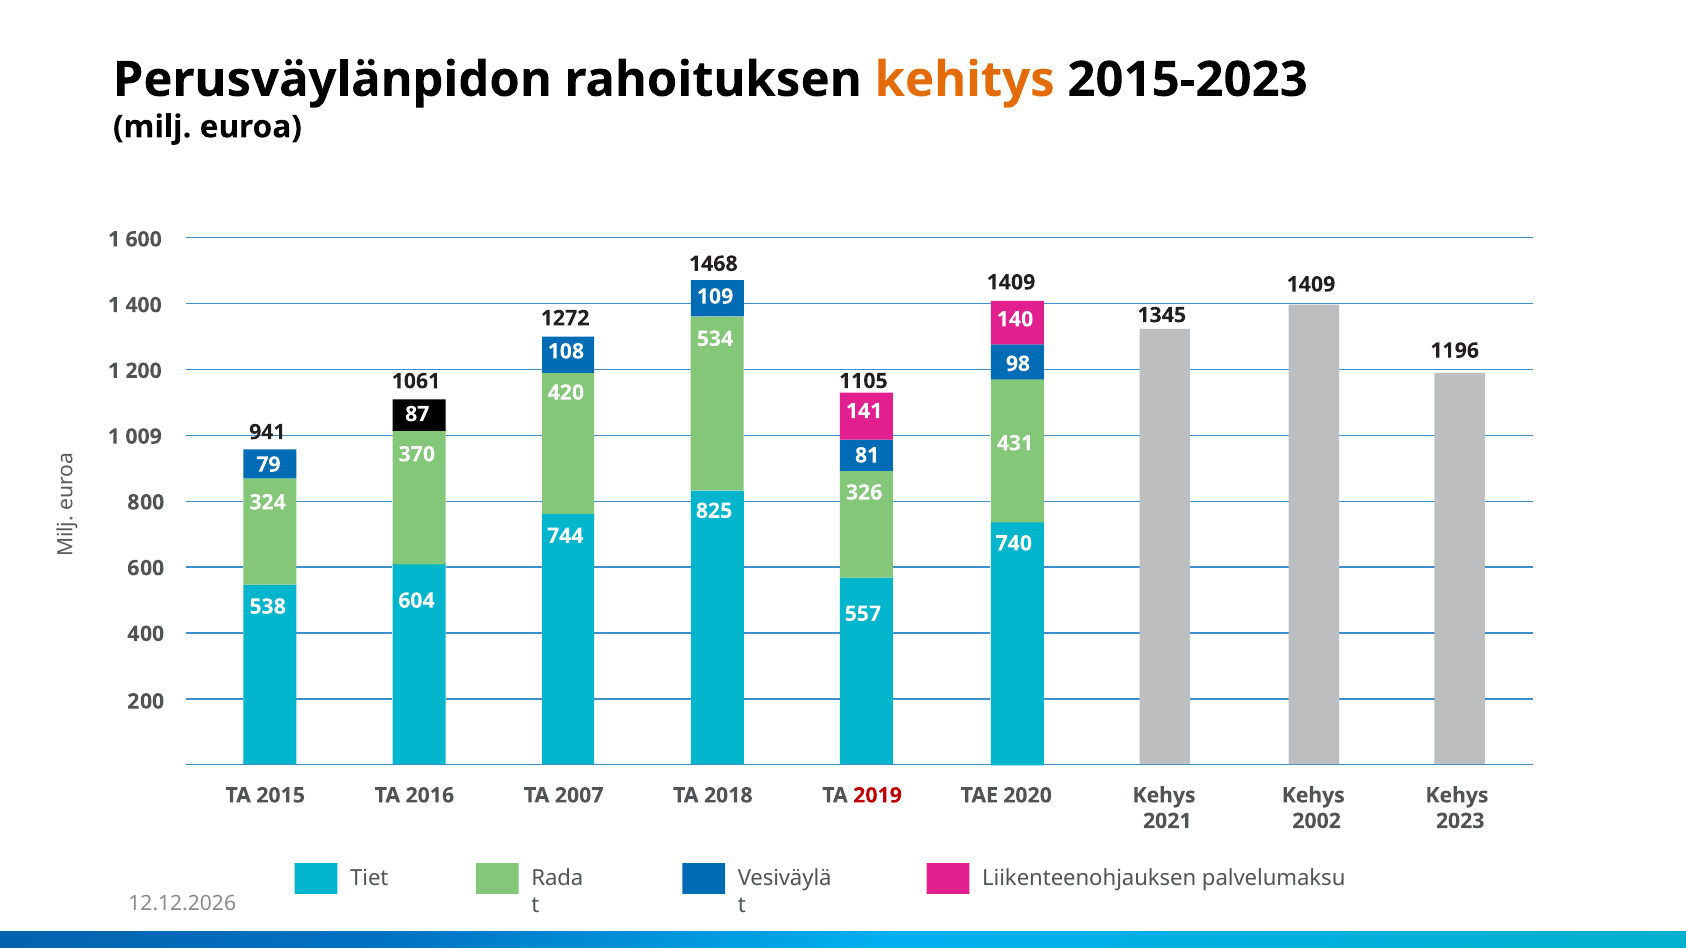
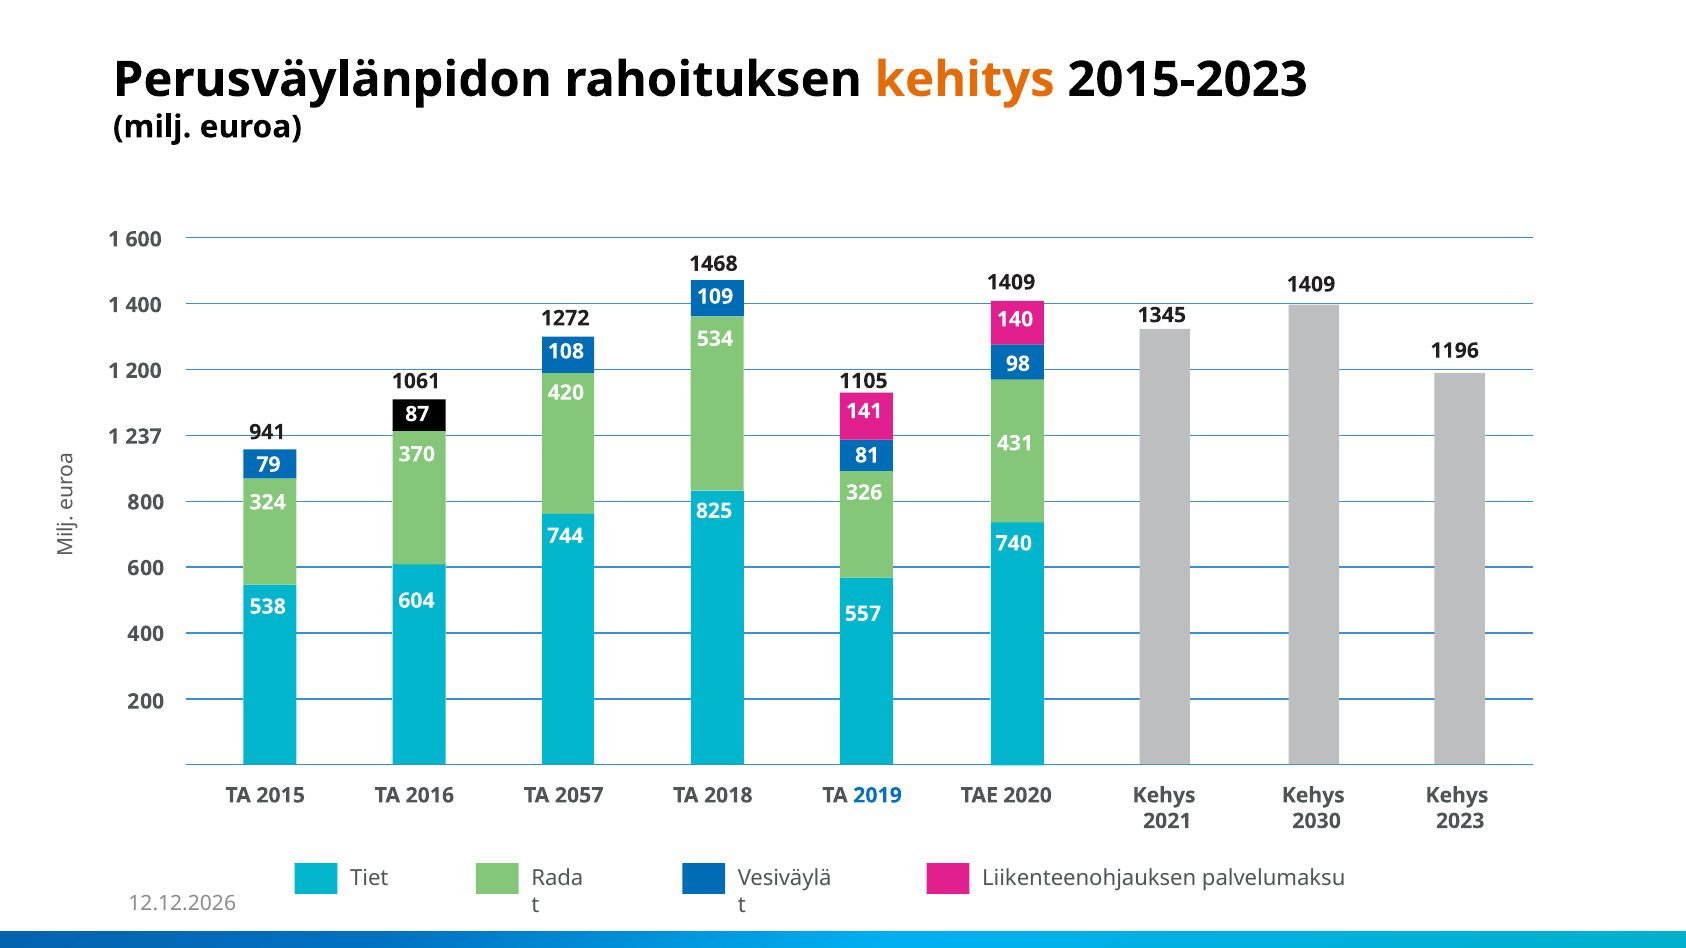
009: 009 -> 237 (144, 437)
2007: 2007 -> 2057 (579, 796)
2019 colour: red -> blue (878, 796)
2002: 2002 -> 2030 (1317, 821)
